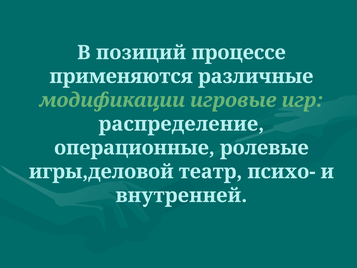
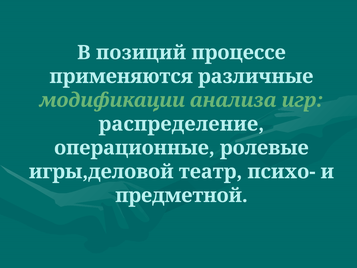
игровые: игровые -> анализа (233, 100)
внутренней: внутренней -> предметной (181, 195)
